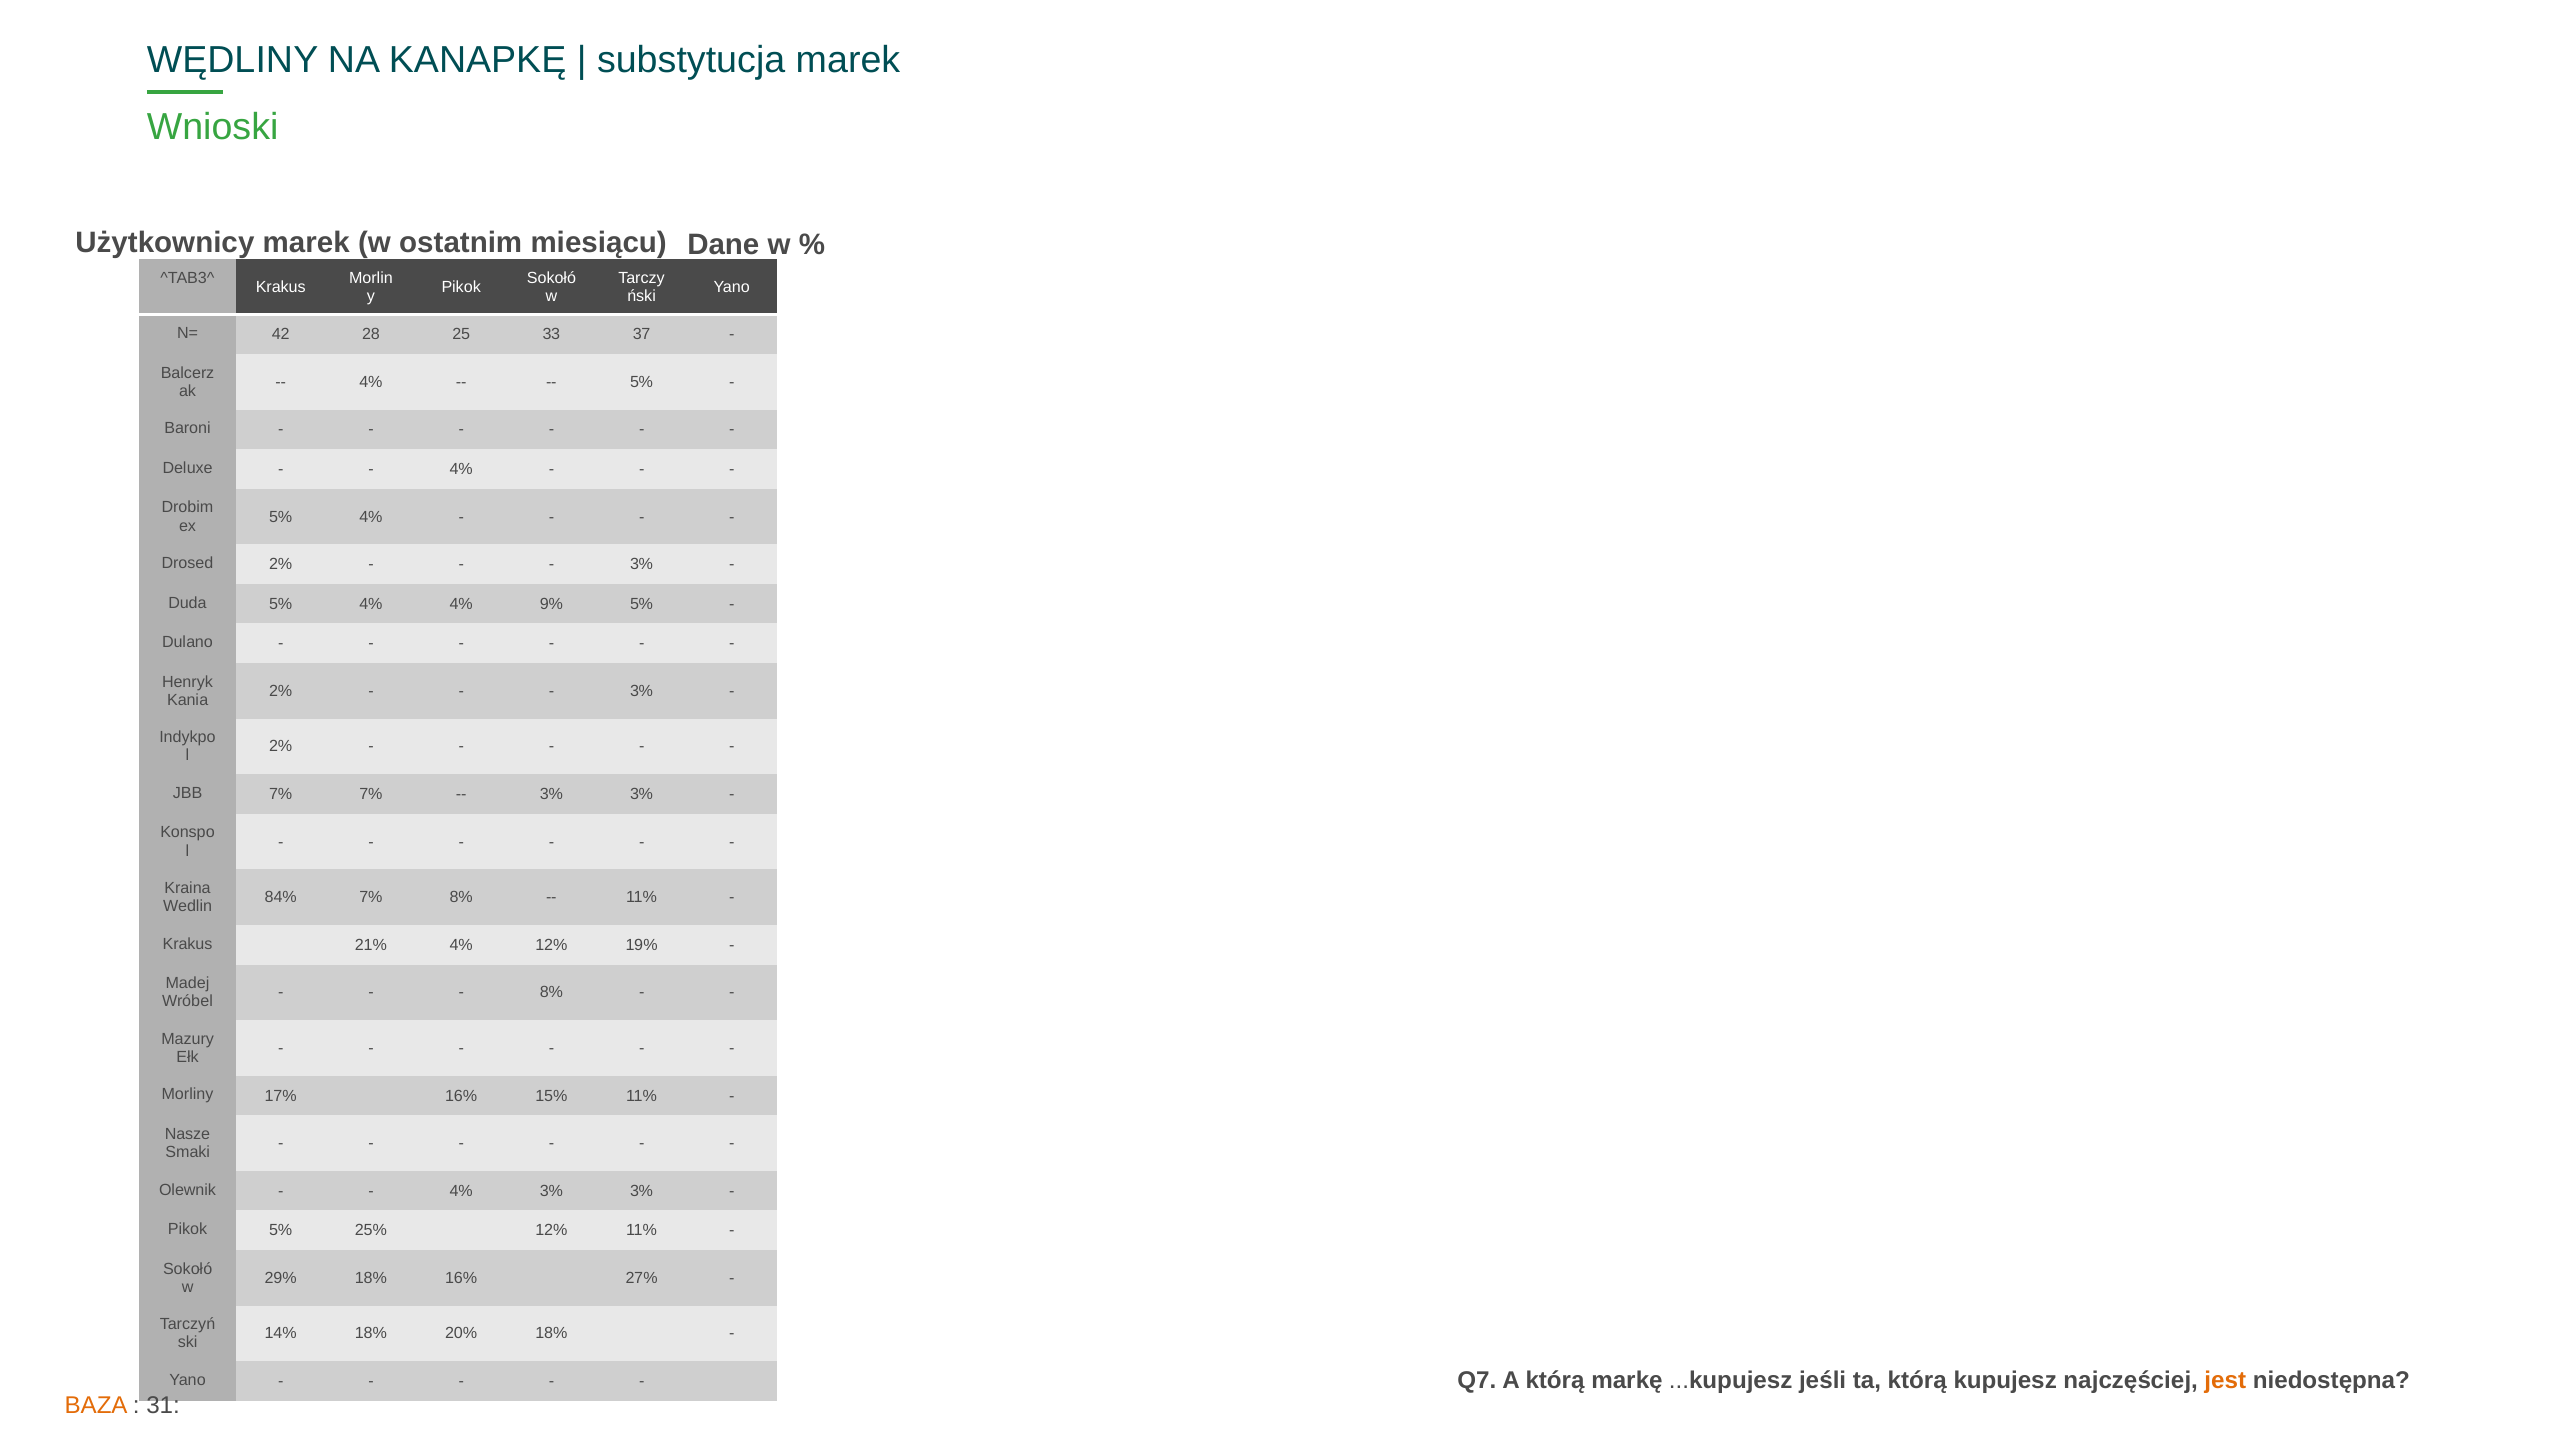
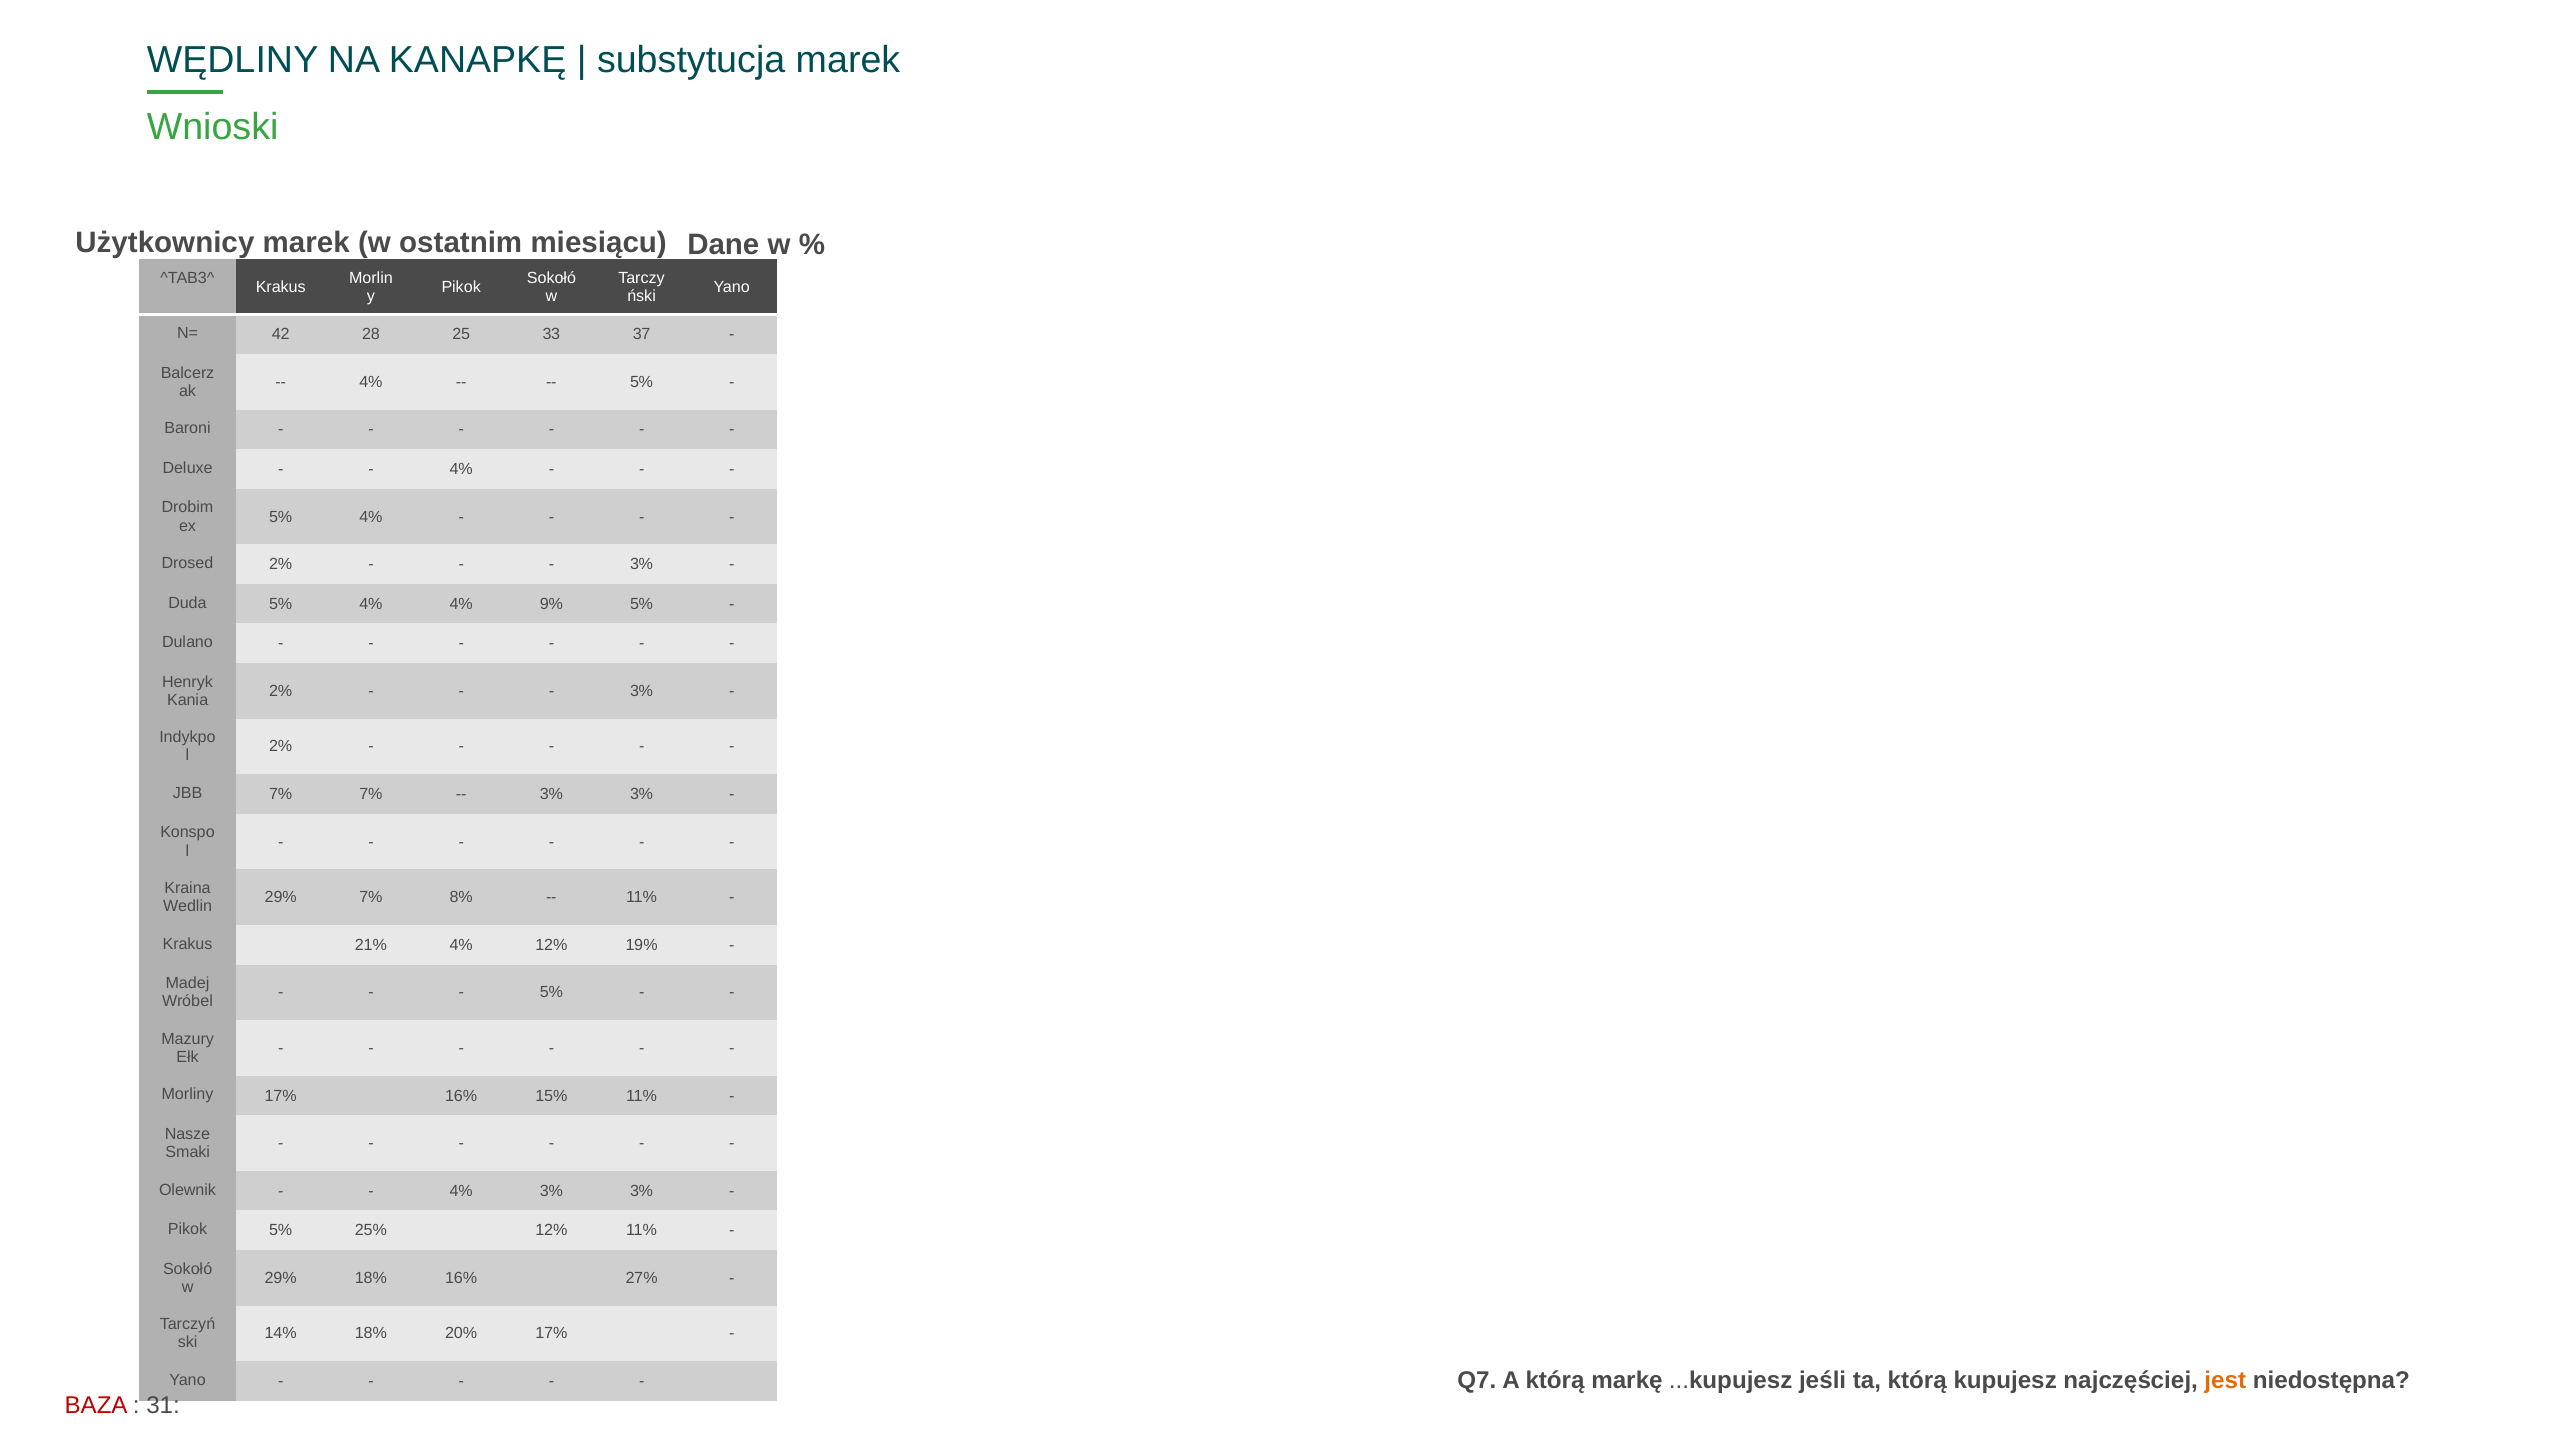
84%: 84% -> 29% (281, 897)
8%: 8% -> 5% (551, 992)
20% 18%: 18% -> 17% (551, 1334)
BAZA colour: orange -> red (96, 1406)
